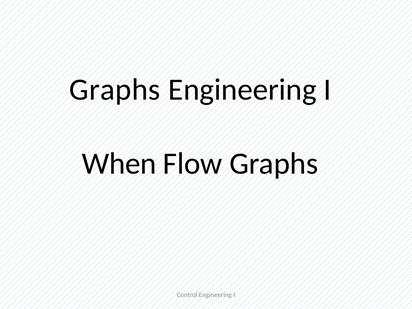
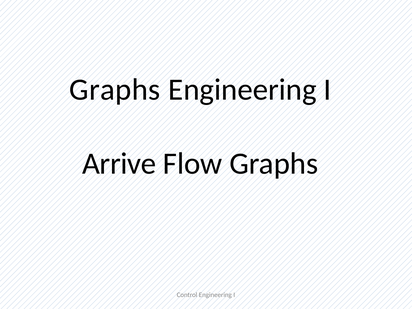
When: When -> Arrive (119, 164)
